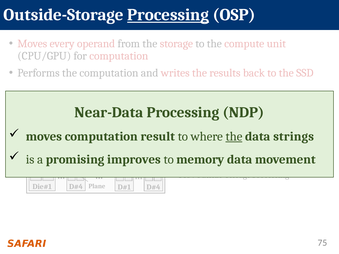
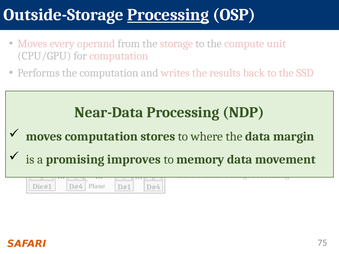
result: result -> stores (158, 137)
the underline: present -> none (234, 137)
strings: strings -> margin (294, 137)
